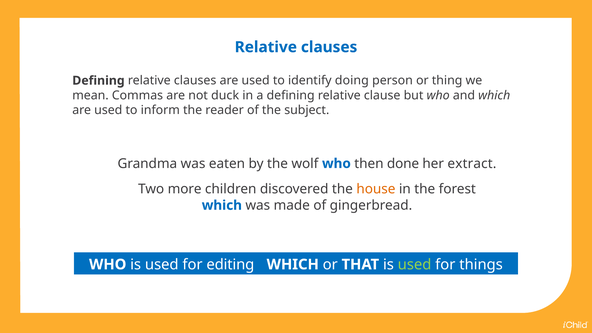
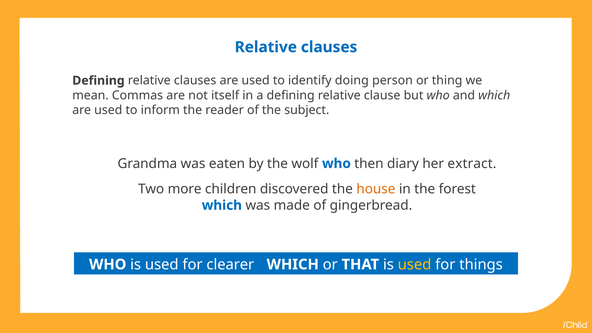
duck: duck -> itself (225, 95)
done: done -> diary (403, 164)
editing: editing -> clearer (230, 264)
used colour: light green -> yellow (415, 264)
